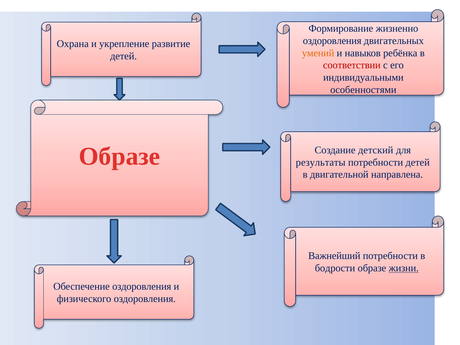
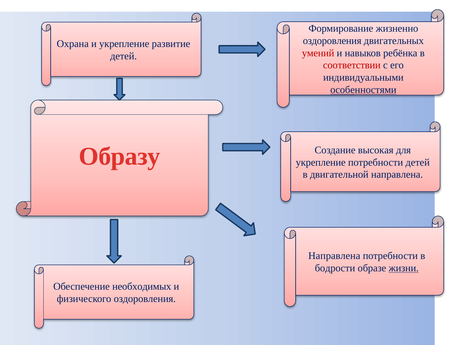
умений colour: orange -> red (318, 53)
особенностями underline: none -> present (363, 90)
Образе: Образе -> Образу (120, 157)
детский: детский -> высокая (376, 150)
результаты: результаты -> укрепление (321, 162)
Важнейший: Важнейший -> Направлена (334, 256)
Обеспечение оздоровления: оздоровления -> необходимых (142, 287)
